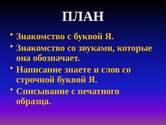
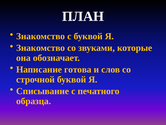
знаете: знаете -> готова (78, 69)
